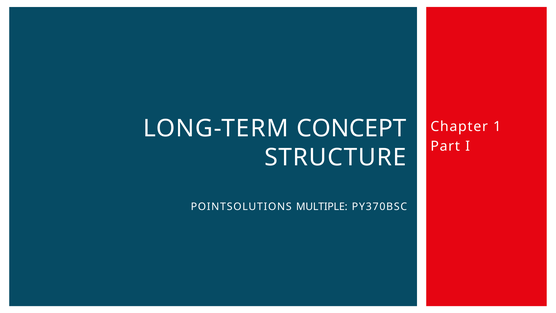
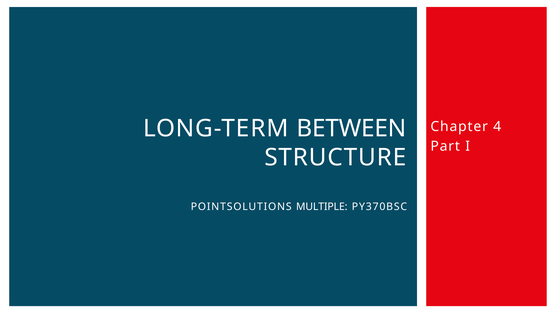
CONCEPT: CONCEPT -> BETWEEN (351, 128)
1: 1 -> 4 (497, 127)
